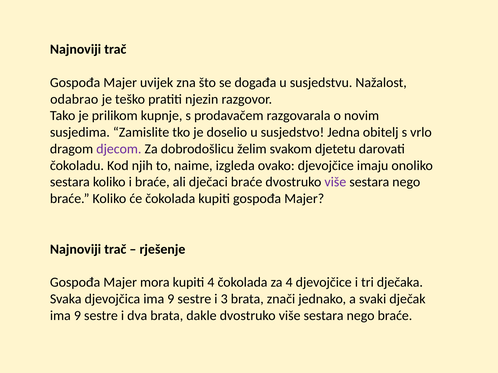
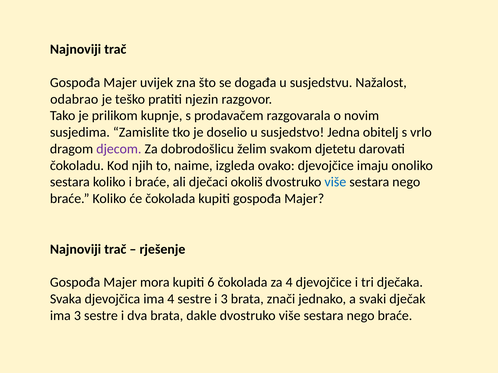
dječaci braće: braće -> okoliš (247, 182)
više colour: purple -> blue (335, 182)
kupiti 4: 4 -> 6 (211, 283)
djevojčica ima 9: 9 -> 4 (171, 299)
9: 9 -> 3 (77, 316)
